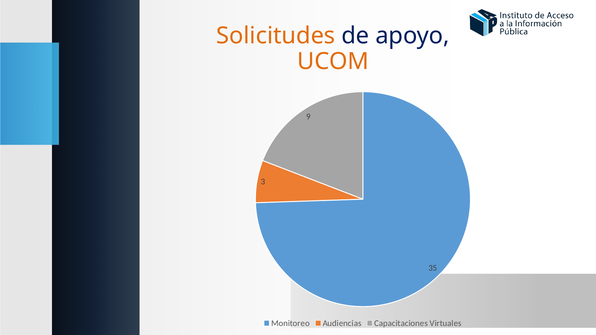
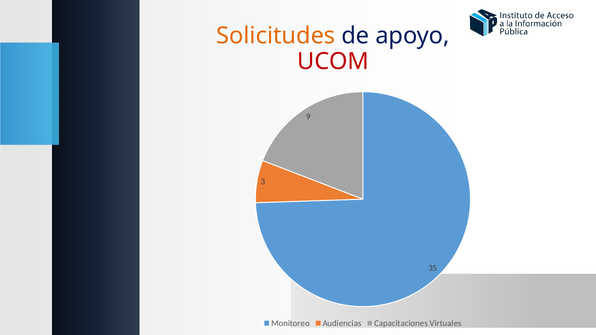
UCOM colour: orange -> red (333, 61)
